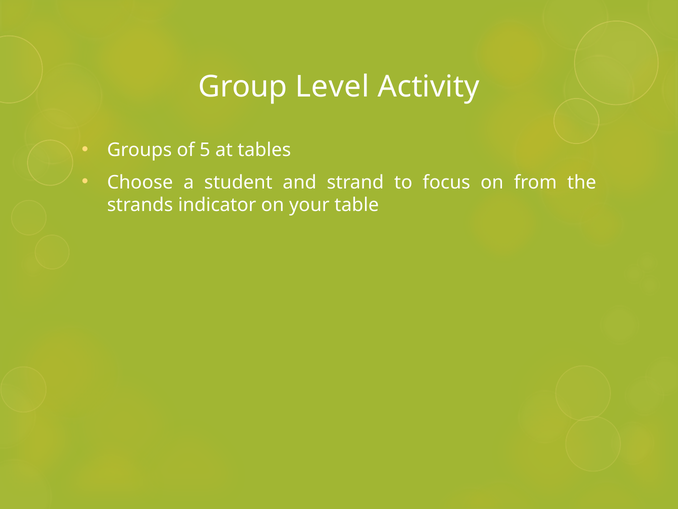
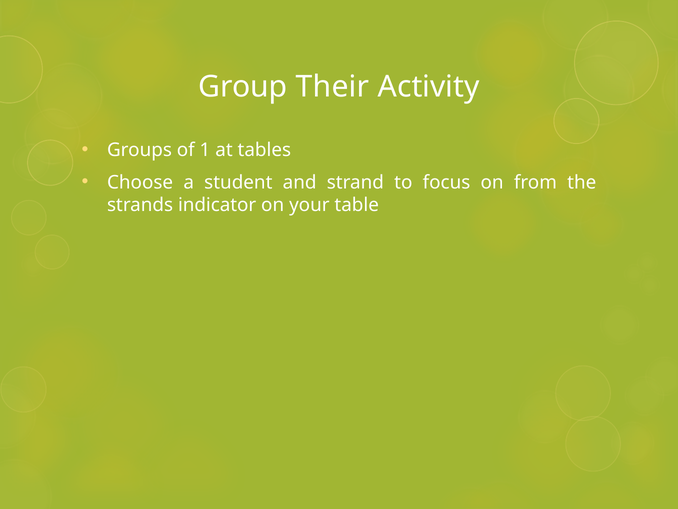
Level: Level -> Their (332, 86)
5: 5 -> 1 (205, 150)
